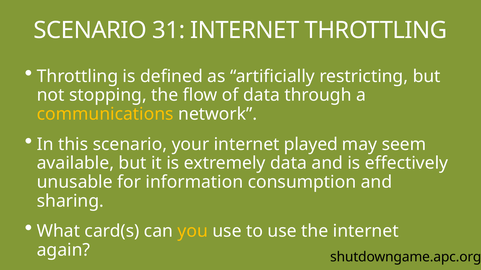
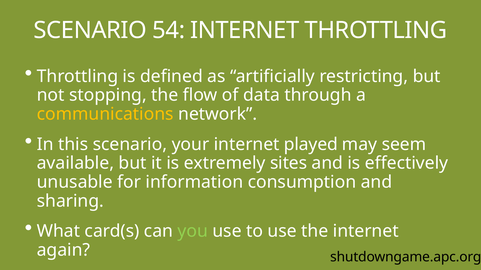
31: 31 -> 54 (169, 30)
extremely data: data -> sites (289, 163)
you colour: yellow -> light green (193, 232)
